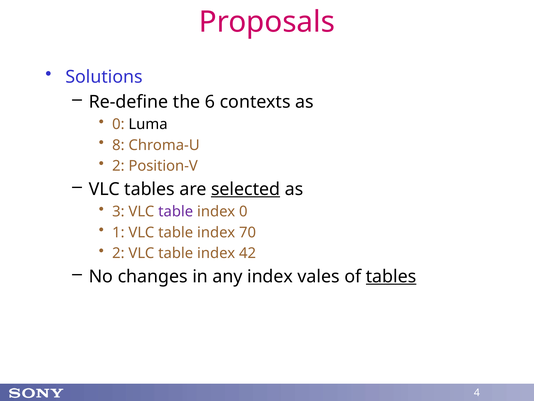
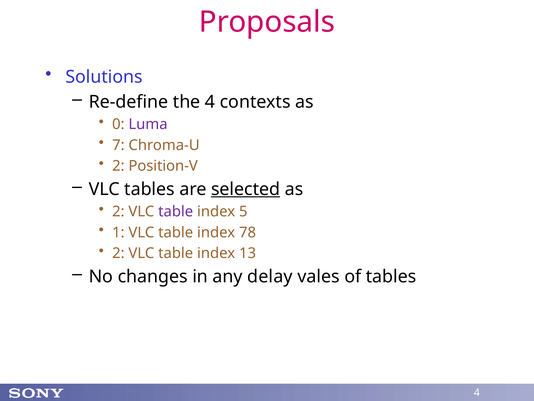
the 6: 6 -> 4 (210, 102)
Luma colour: black -> purple (148, 124)
8: 8 -> 7 (118, 145)
3: 3 -> 2 (118, 211)
index 0: 0 -> 5 (243, 211)
70: 70 -> 78 (248, 232)
42: 42 -> 13 (248, 253)
any index: index -> delay (270, 276)
tables underline: present -> none (391, 276)
